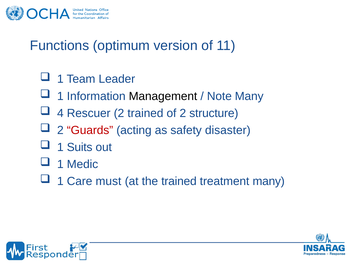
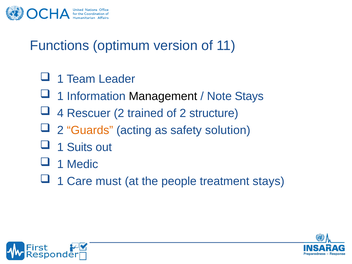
Note Many: Many -> Stays (249, 96)
Guards colour: red -> orange (90, 130)
disaster: disaster -> solution (228, 130)
the trained: trained -> people (179, 181)
treatment many: many -> stays (269, 181)
